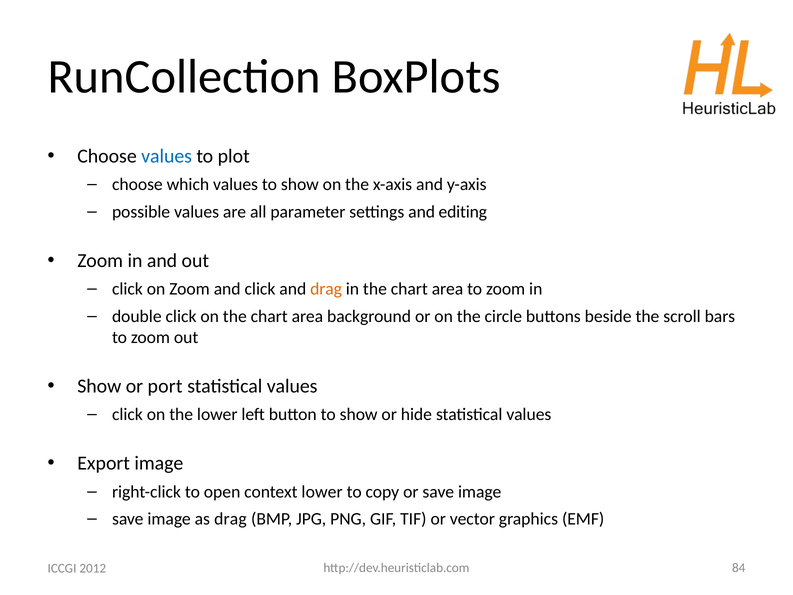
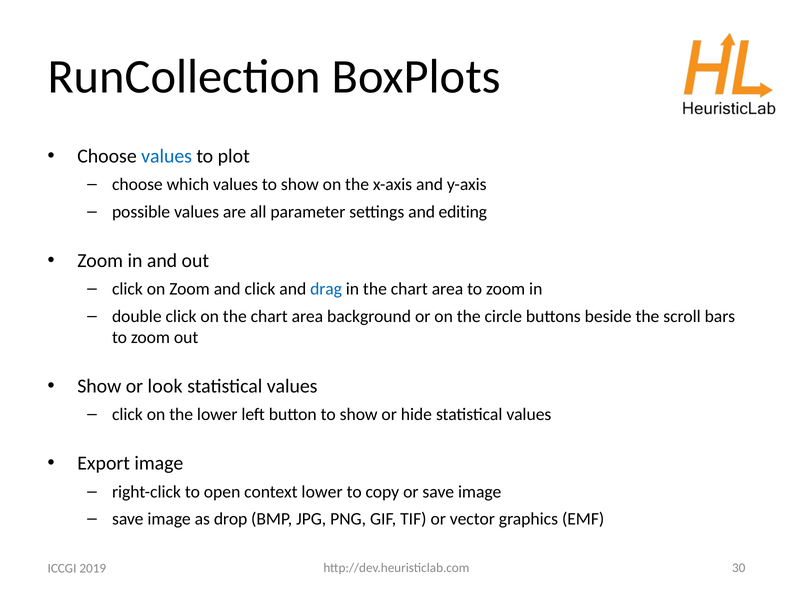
drag colour: orange -> blue (326, 289)
port: port -> look (165, 386)
as drag: drag -> drop (231, 519)
84: 84 -> 30 (739, 568)
2012: 2012 -> 2019 (93, 568)
